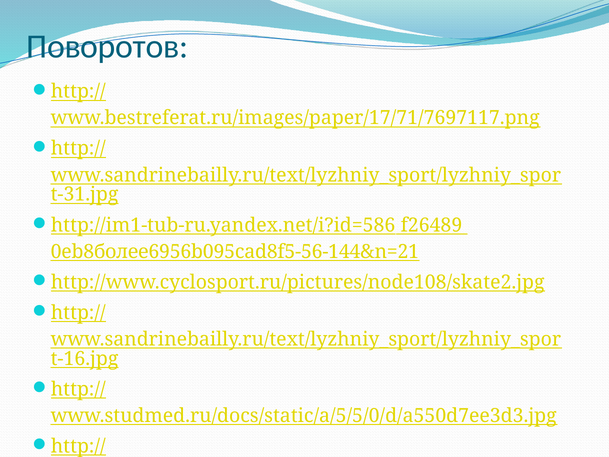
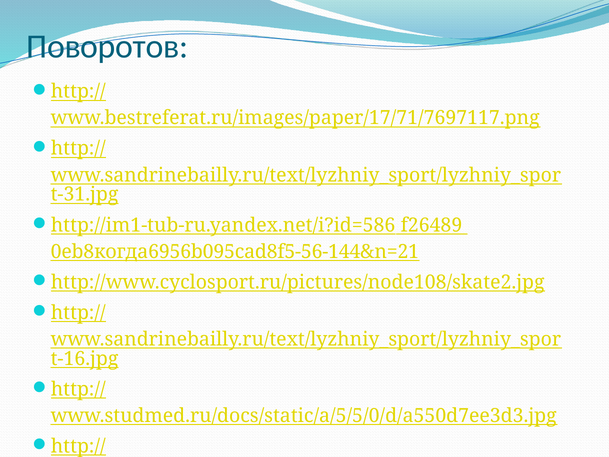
0eb8более6956b095cad8f5-56-144&n=21: 0eb8более6956b095cad8f5-56-144&n=21 -> 0eb8когда6956b095cad8f5-56-144&n=21 (235, 251)
